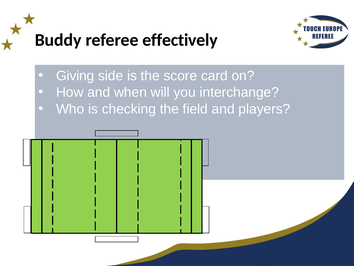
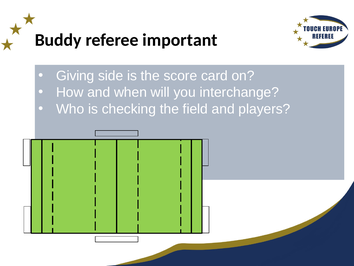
effectively: effectively -> important (180, 40)
